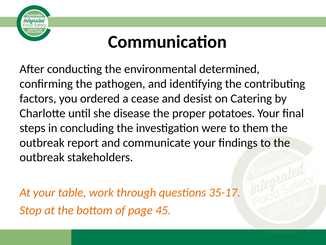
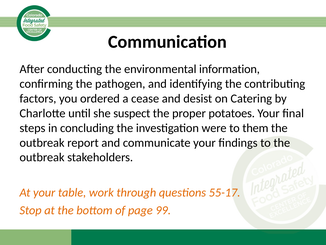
determined: determined -> information (229, 69)
disease: disease -> suspect (132, 113)
35-17: 35-17 -> 55-17 (225, 192)
45: 45 -> 99 (163, 210)
